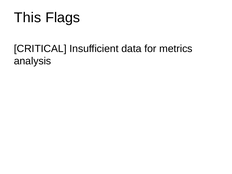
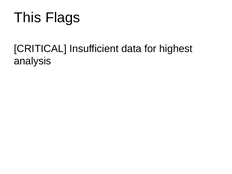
metrics: metrics -> highest (176, 49)
